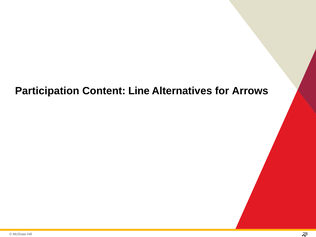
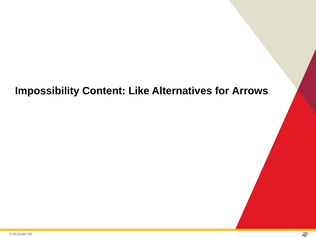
Participation: Participation -> Impossibility (47, 91)
Line: Line -> Like (139, 91)
